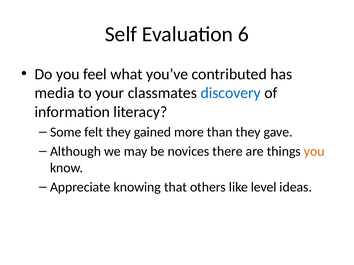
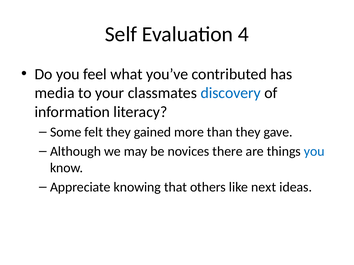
6: 6 -> 4 (243, 34)
you colour: orange -> blue (314, 152)
level: level -> next (264, 187)
